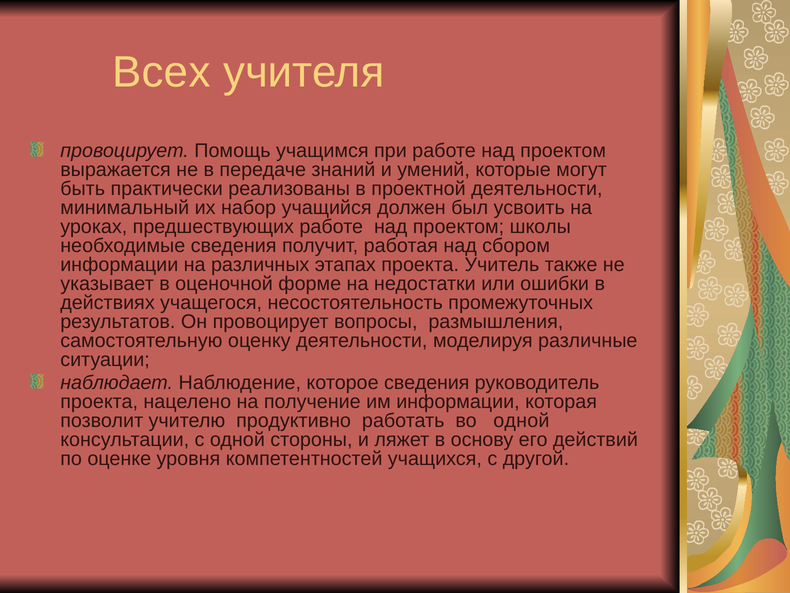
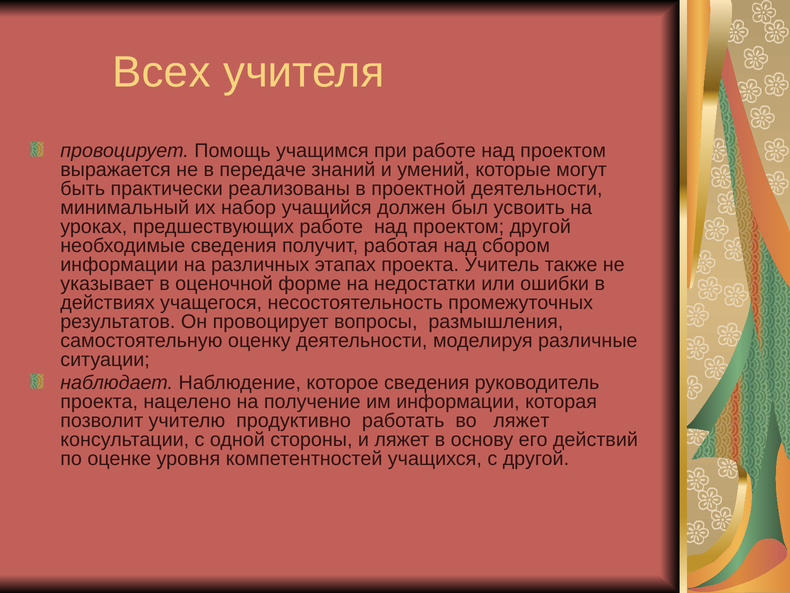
проектом школы: школы -> другой (540, 227)
во одной: одной -> ляжет (521, 420)
